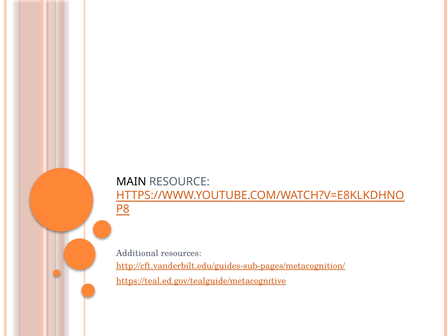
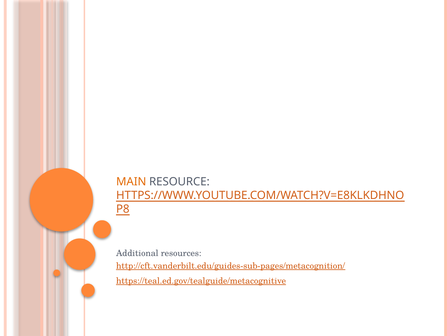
MAIN colour: black -> orange (131, 181)
